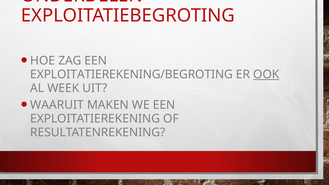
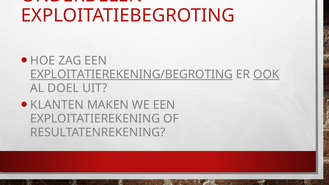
EXPLOITATIEREKENING/BEGROTING underline: none -> present (132, 74)
WEEK: WEEK -> DOEL (63, 88)
WAARUIT: WAARUIT -> KLANTEN (57, 105)
